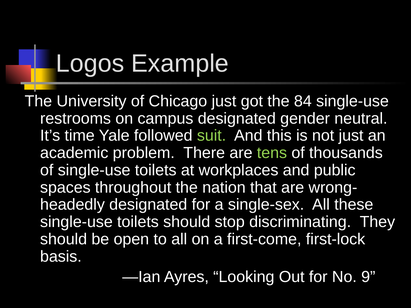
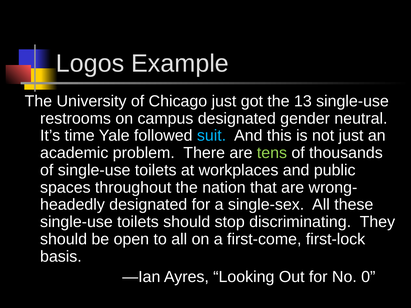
84: 84 -> 13 (303, 101)
suit colour: light green -> light blue (212, 136)
9: 9 -> 0 (368, 277)
